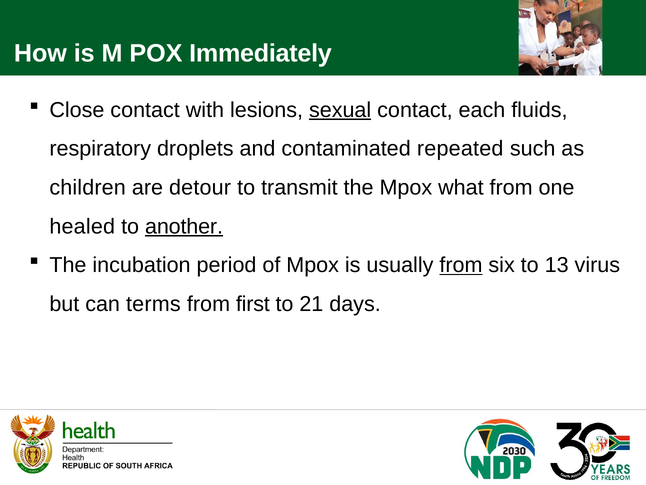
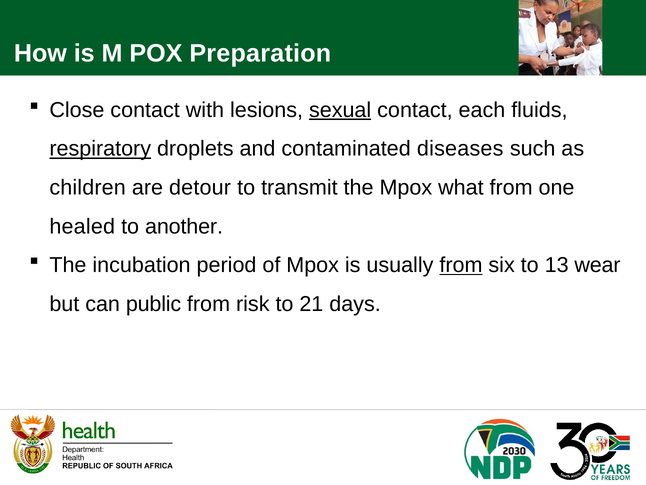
Immediately: Immediately -> Preparation (260, 53)
respiratory underline: none -> present (100, 149)
repeated: repeated -> diseases (460, 149)
another underline: present -> none (184, 226)
virus: virus -> wear (597, 265)
terms: terms -> public (154, 304)
first: first -> risk (253, 304)
